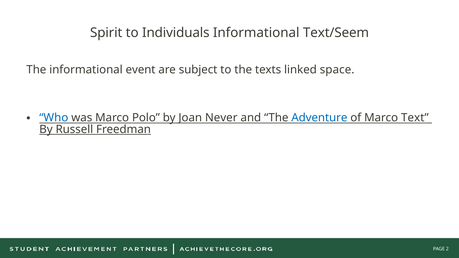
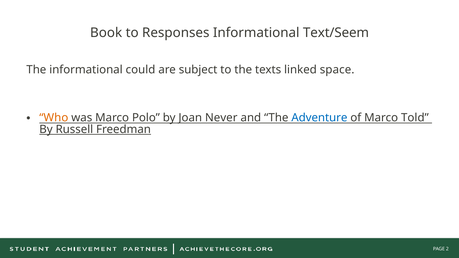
Spirit: Spirit -> Book (106, 33)
Individuals: Individuals -> Responses (176, 33)
event: event -> could (140, 70)
Who colour: blue -> orange (54, 118)
Text: Text -> Told (415, 118)
